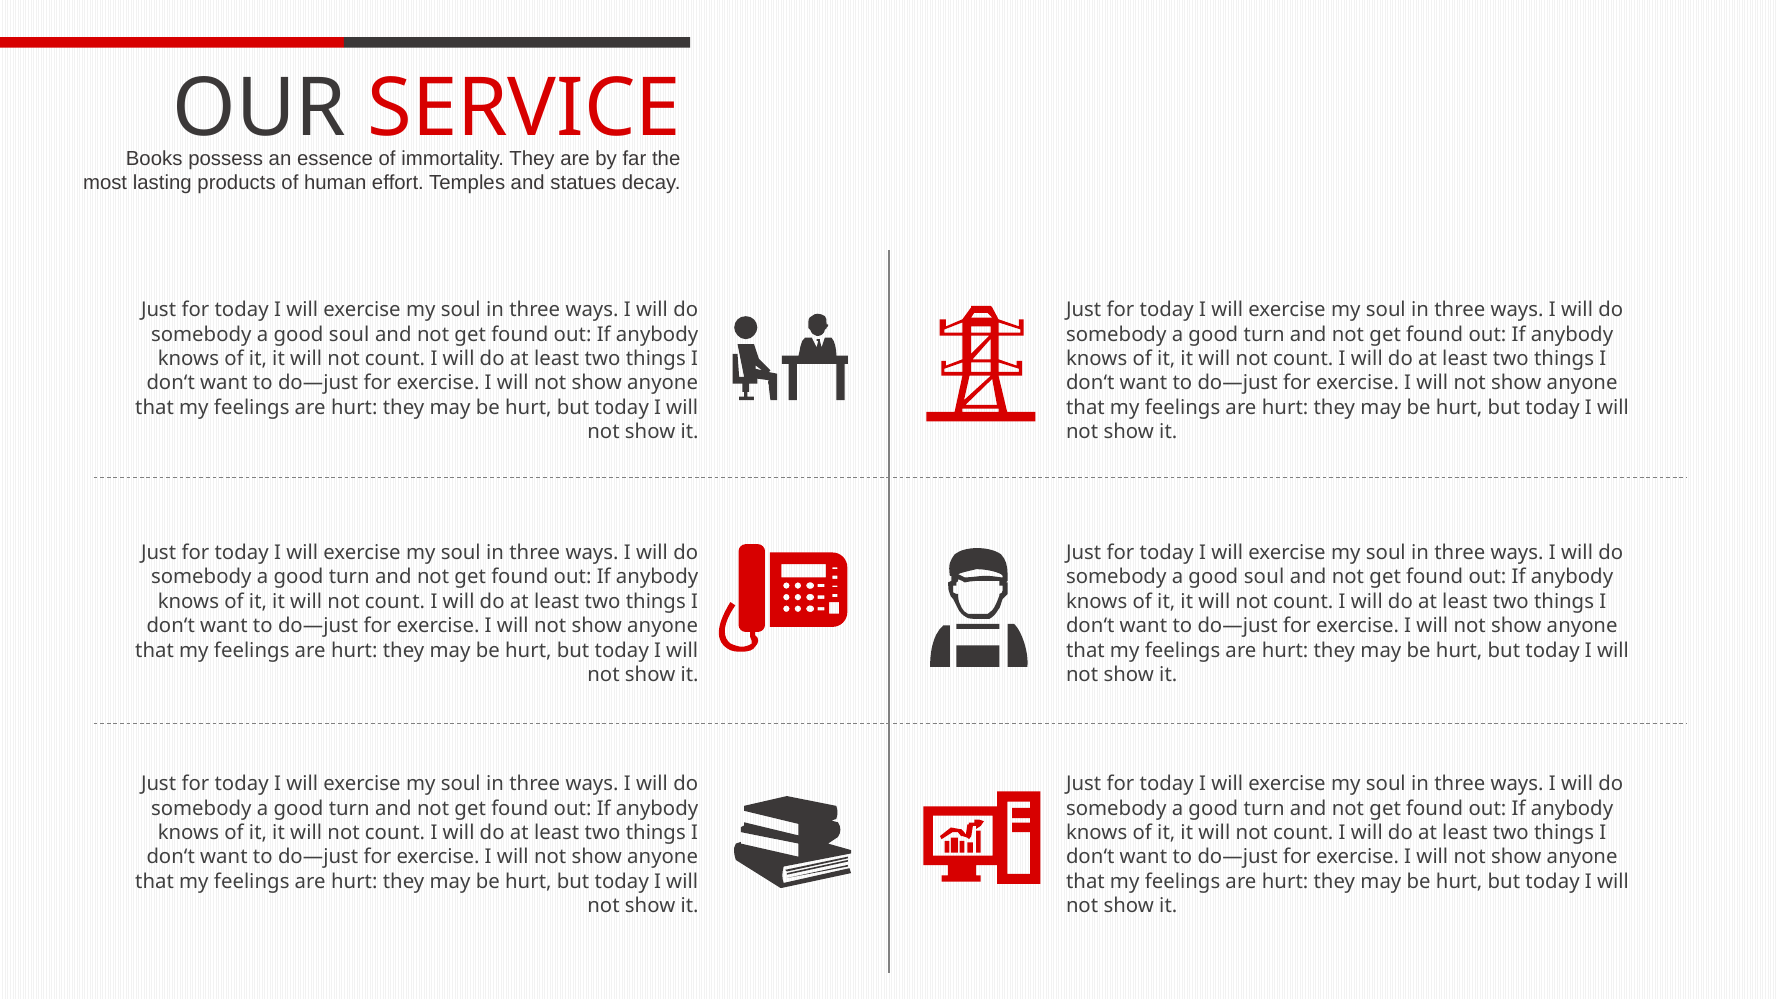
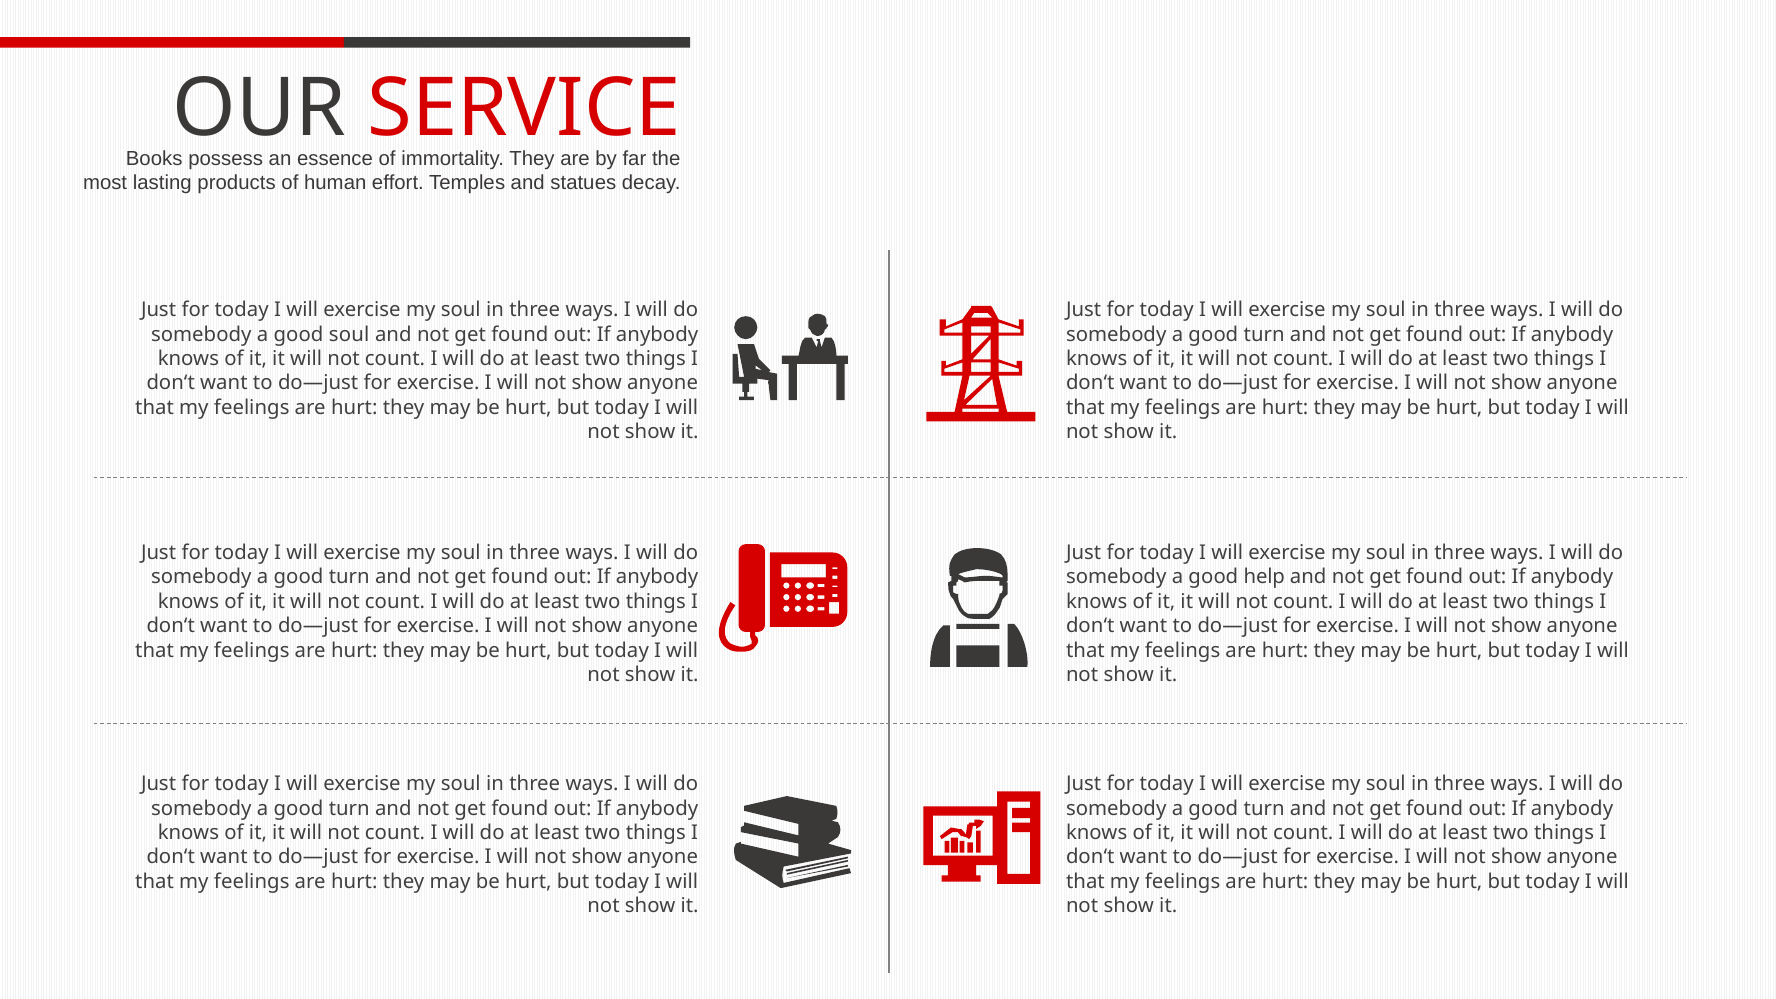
soul: soul -> help (1264, 577)
